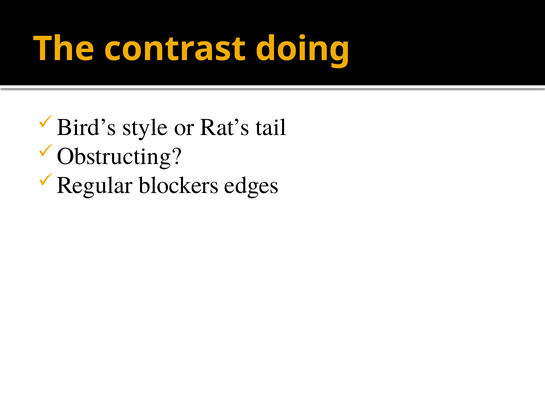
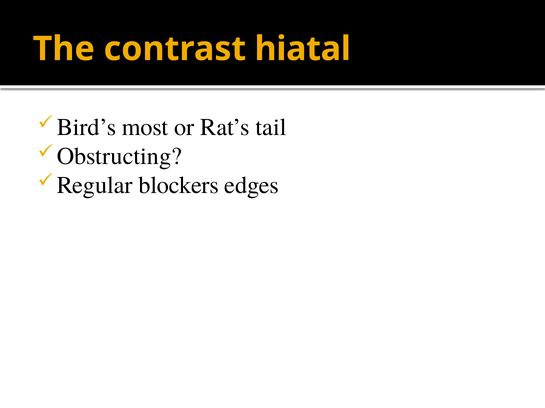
doing: doing -> hiatal (303, 49)
style: style -> most (145, 127)
